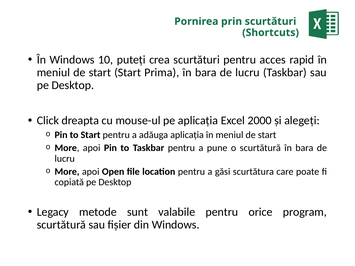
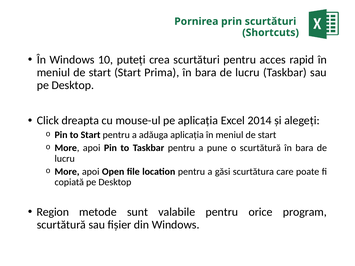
2000: 2000 -> 2014 (260, 121)
Legacy: Legacy -> Region (53, 212)
